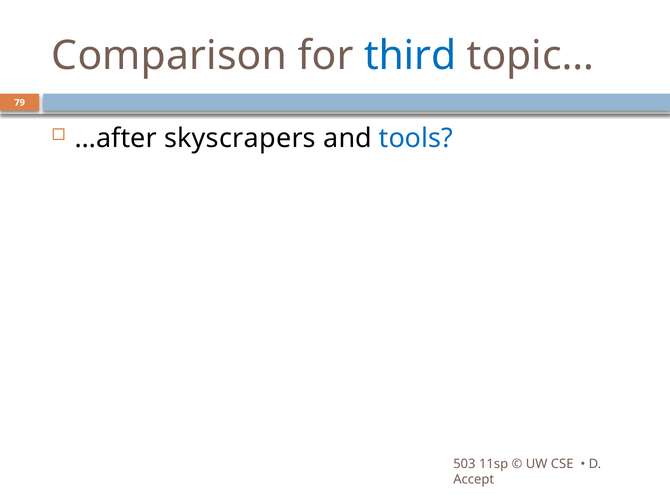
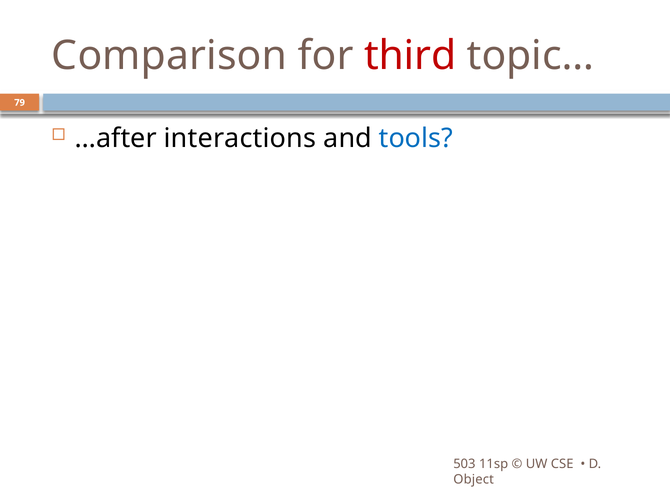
third colour: blue -> red (410, 56)
skyscrapers: skyscrapers -> interactions (240, 139)
Accept: Accept -> Object (474, 480)
